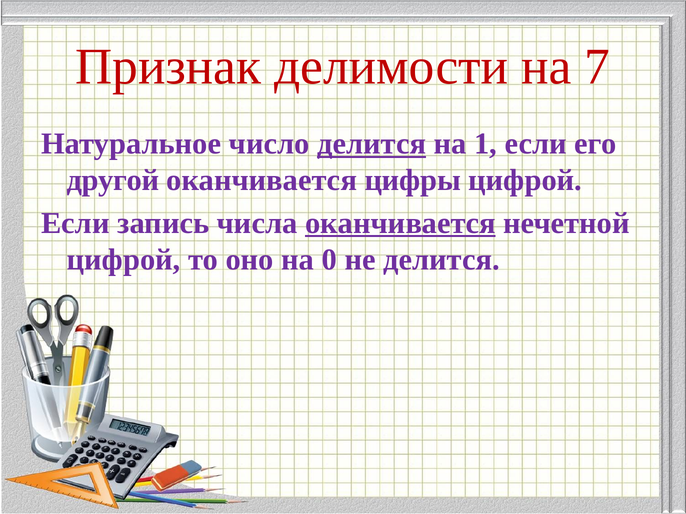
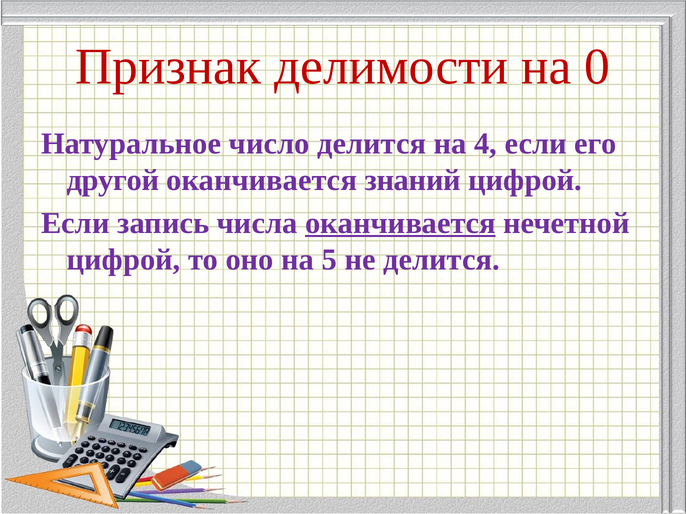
7: 7 -> 0 (597, 67)
делится underline: present -> none (372, 144)
1: 1 -> 4 (486, 144)
цифры: цифры -> знаний (413, 181)
0: 0 -> 5 (329, 260)
